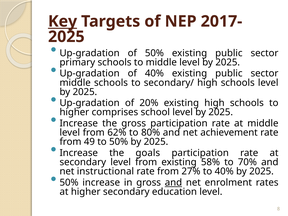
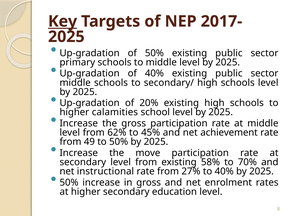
comprises: comprises -> calamities (115, 112)
80%: 80% -> 45% (151, 133)
goals: goals -> move (148, 153)
and underline: present -> none (173, 182)
